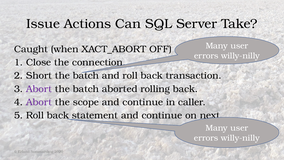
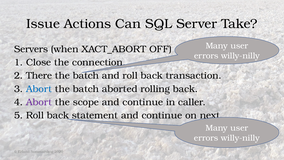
Caught: Caught -> Servers (31, 49)
Short: Short -> There (39, 76)
Abort colour: purple -> blue (39, 89)
